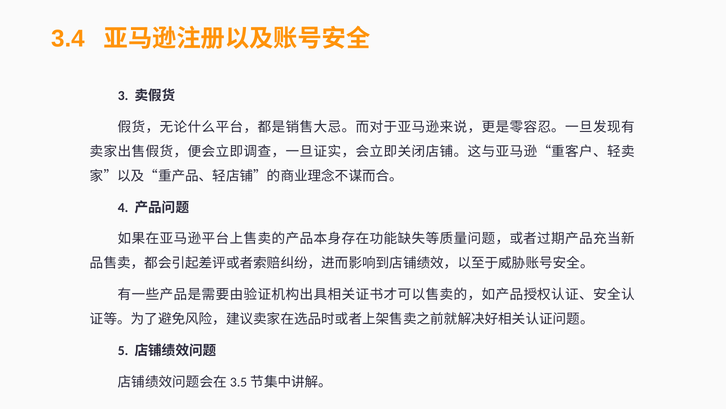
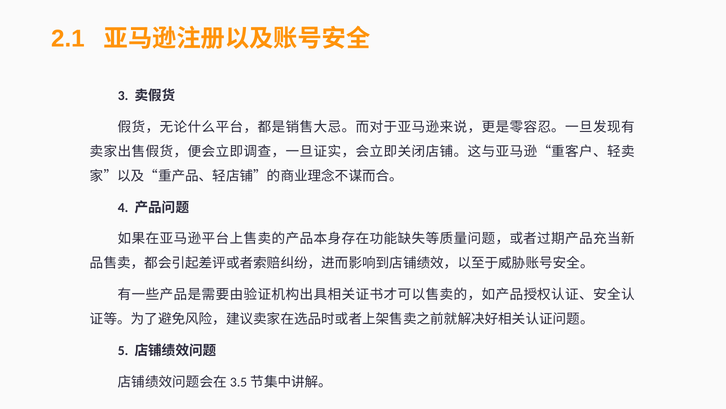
3.4: 3.4 -> 2.1 (68, 39)
